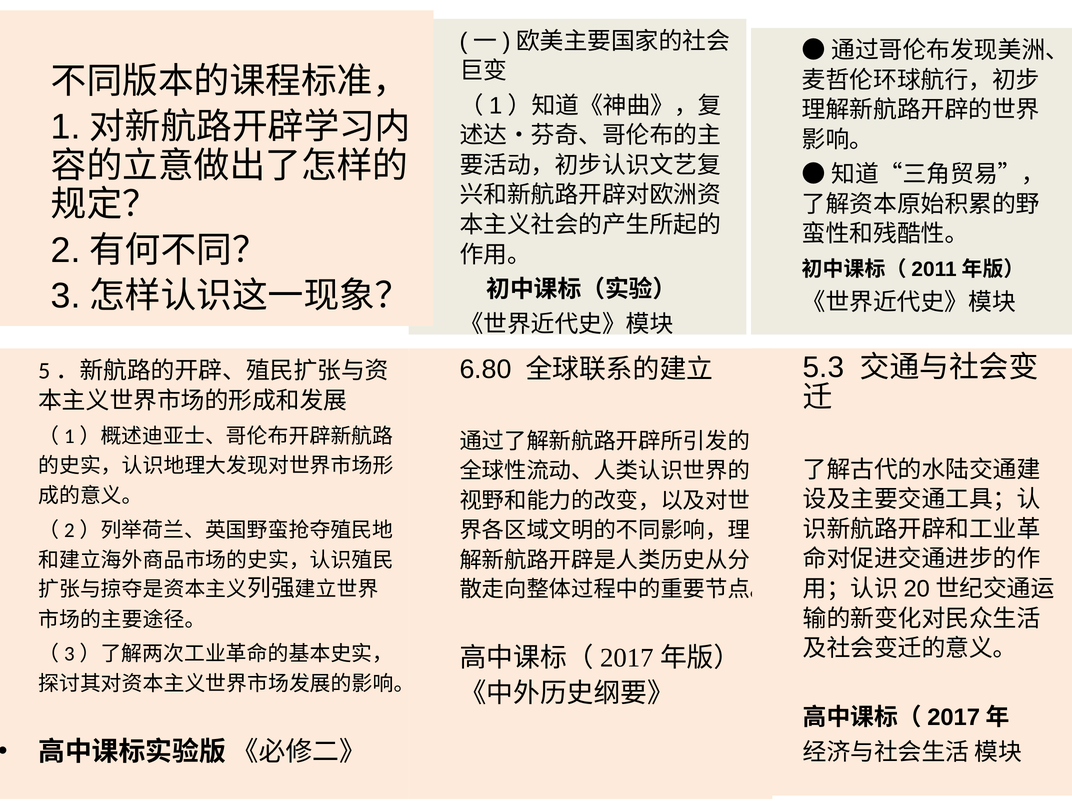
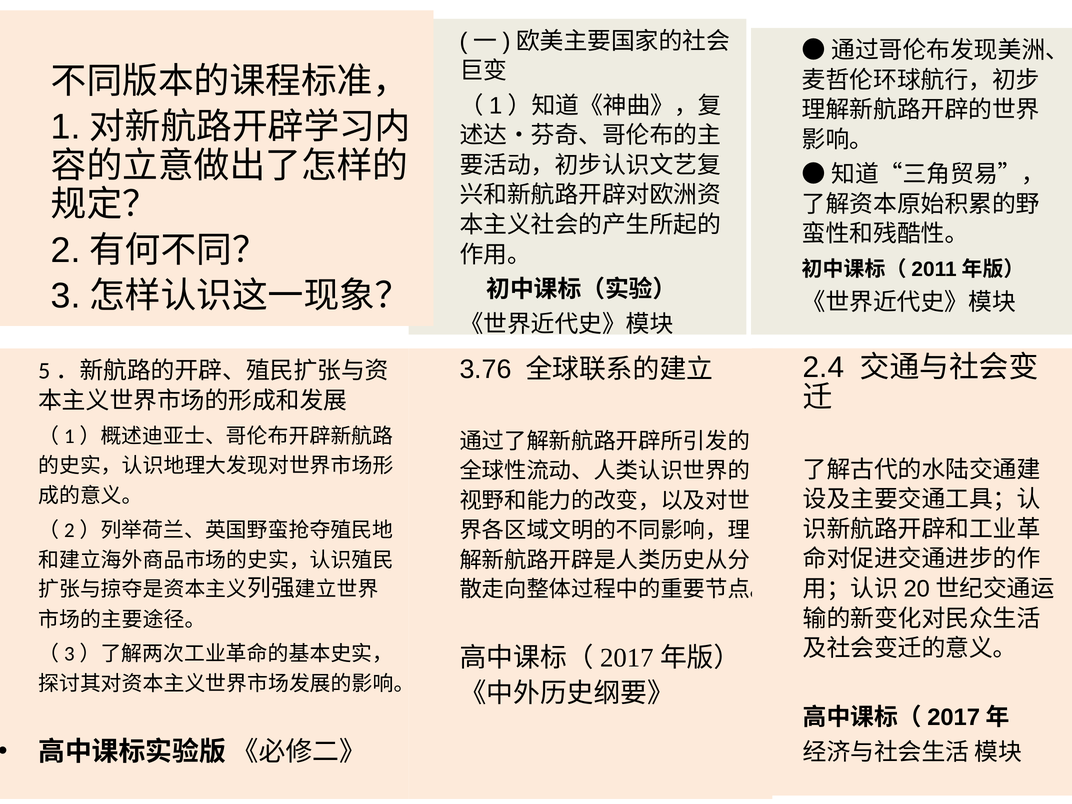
5.3: 5.3 -> 2.4 (824, 368)
6.80: 6.80 -> 3.76 (486, 369)
